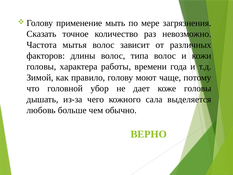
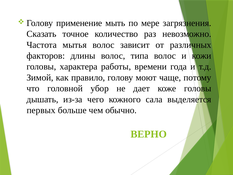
любовь: любовь -> первых (41, 110)
